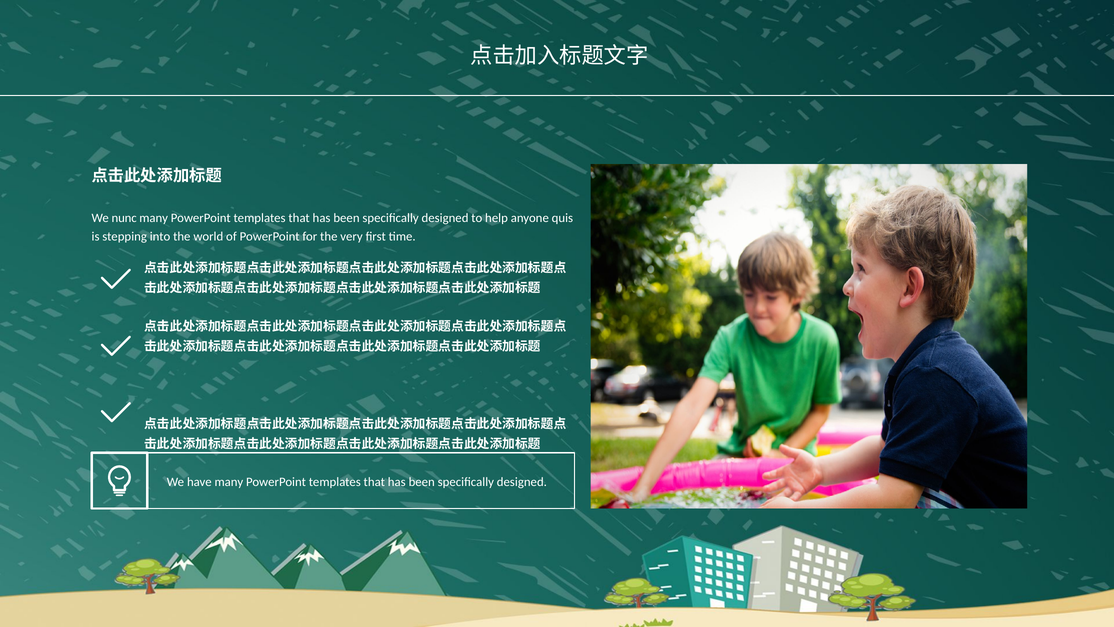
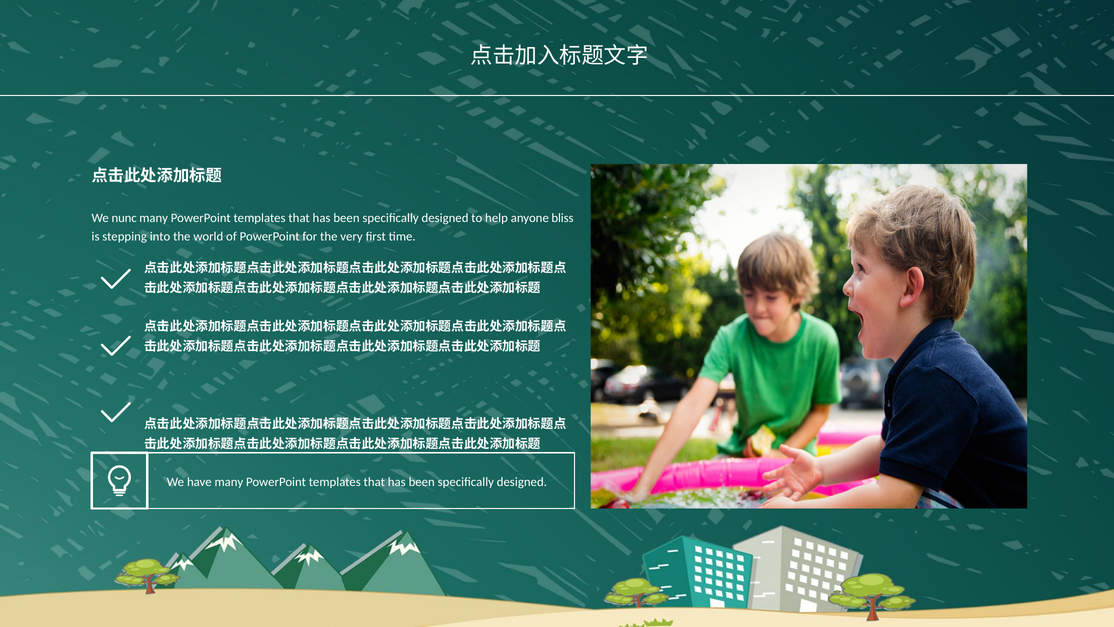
quis: quis -> bliss (562, 218)
